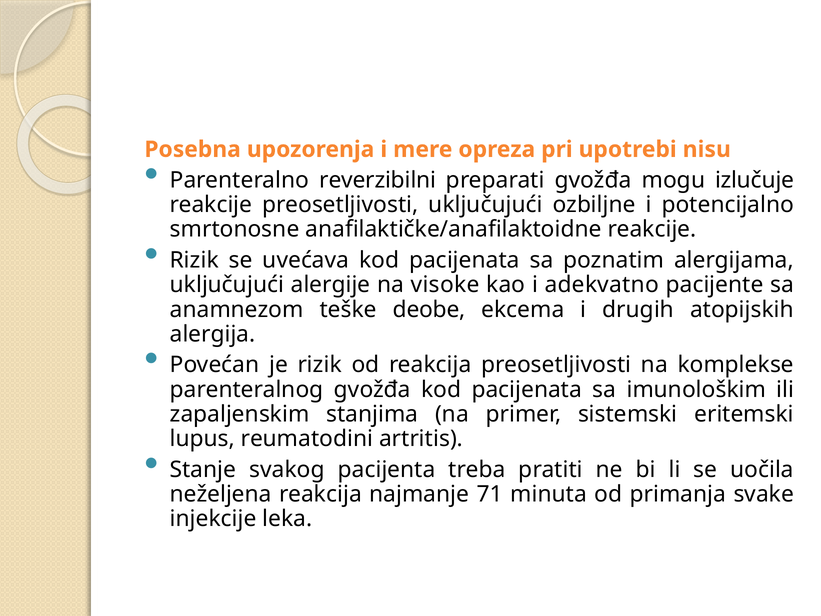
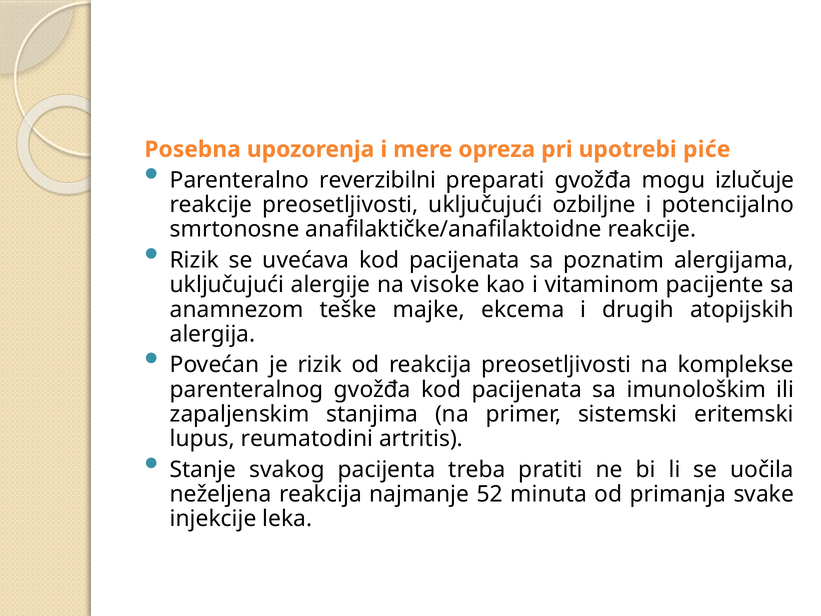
nisu: nisu -> piće (707, 149)
adekvatno: adekvatno -> vitaminom (602, 285)
deobe: deobe -> majke (429, 309)
71: 71 -> 52 (490, 494)
